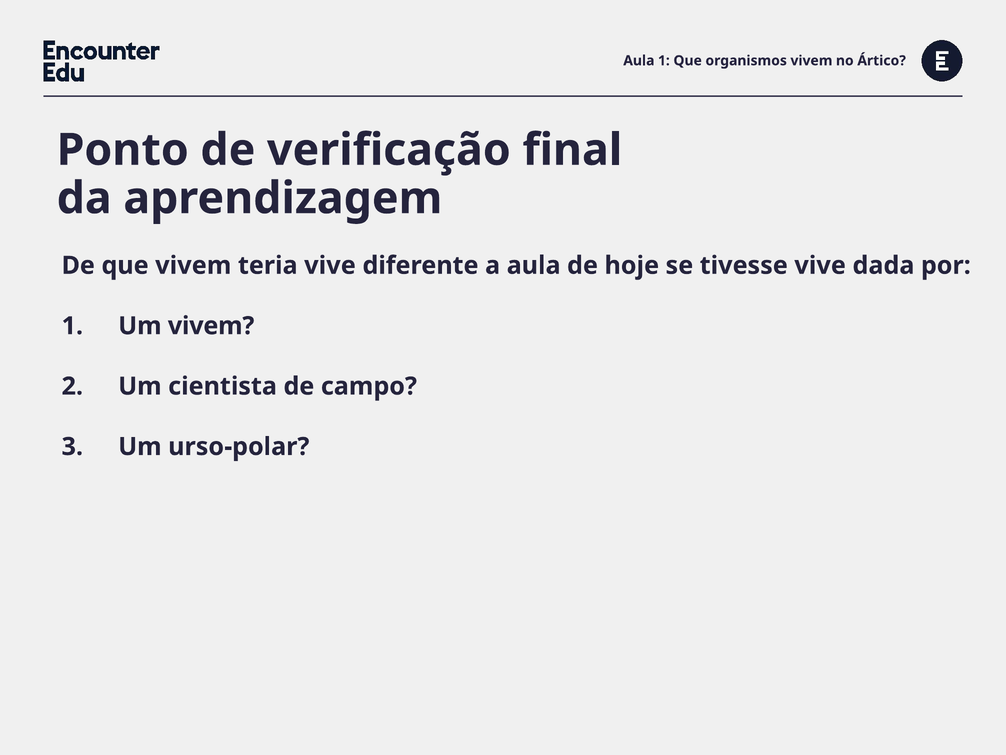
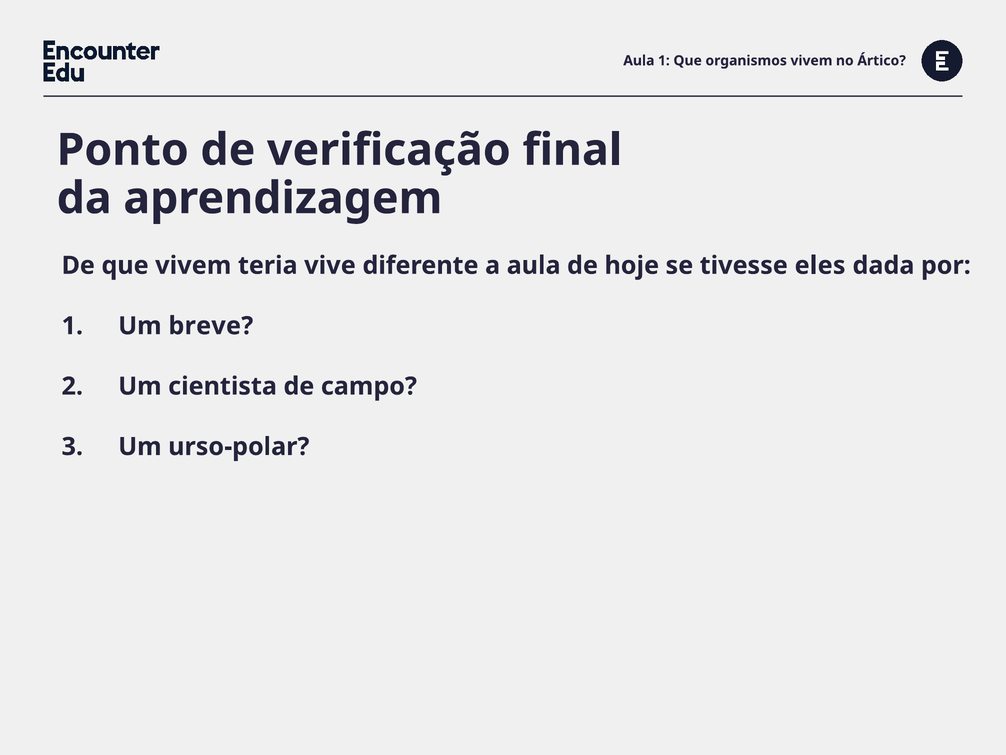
tivesse vive: vive -> eles (820, 265)
Um vivem: vivem -> breve (211, 326)
